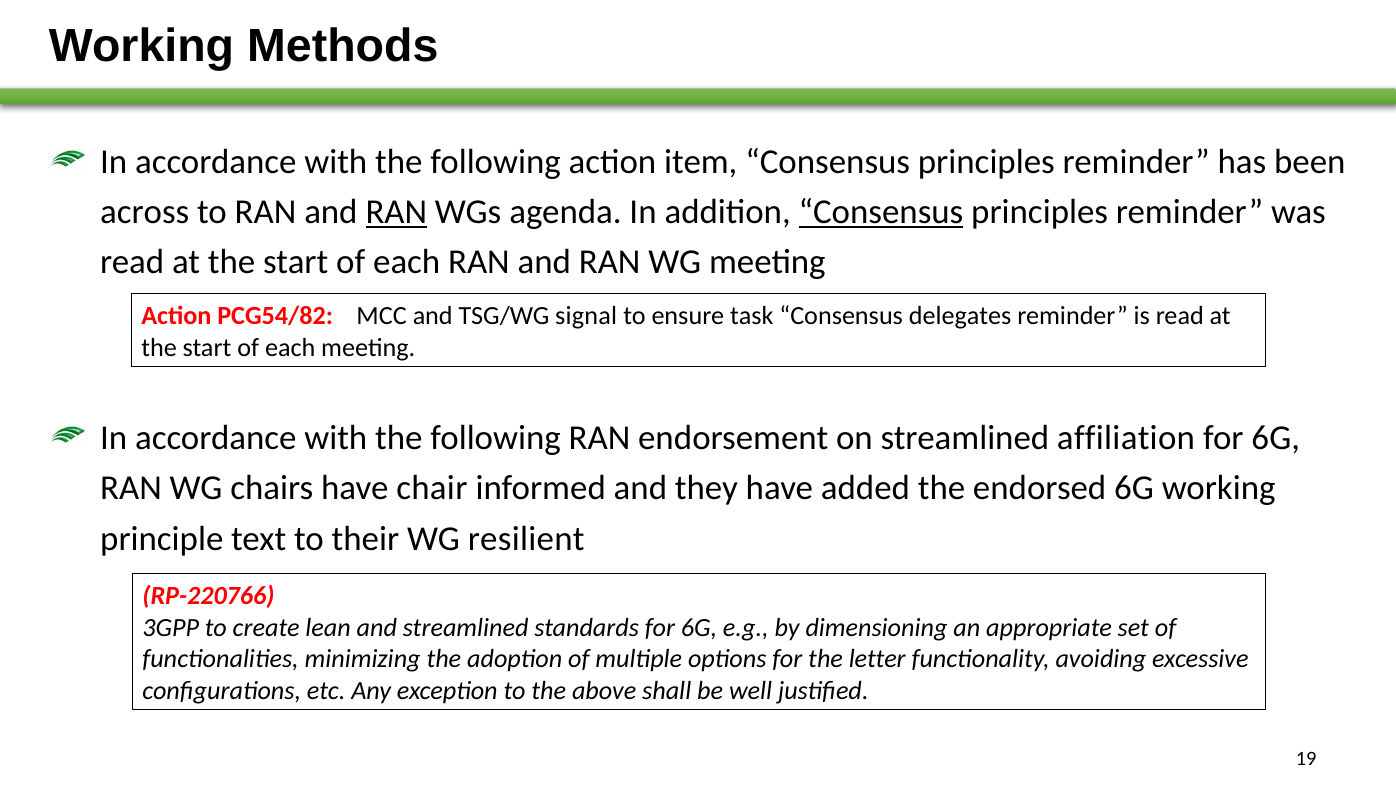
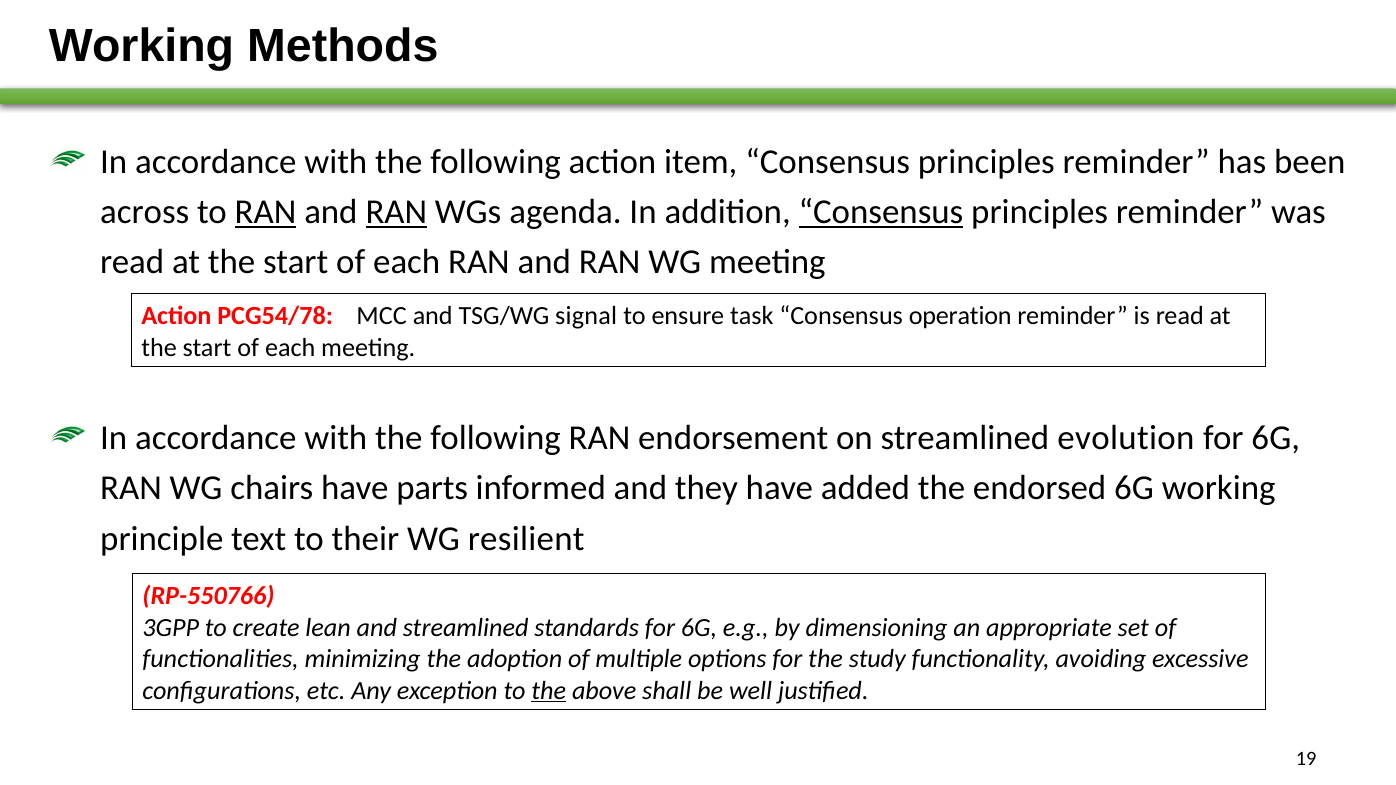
RAN underline: none -> present (266, 212)
PCG54/82: PCG54/82 -> PCG54/78 (275, 316)
delegates: delegates -> operation (960, 316)
affiliation: affiliation -> evolution (1126, 438)
chair: chair -> parts (432, 489)
RP-220766: RP-220766 -> RP-550766 (208, 596)
letter: letter -> study (877, 659)
the underline: none -> present (549, 691)
